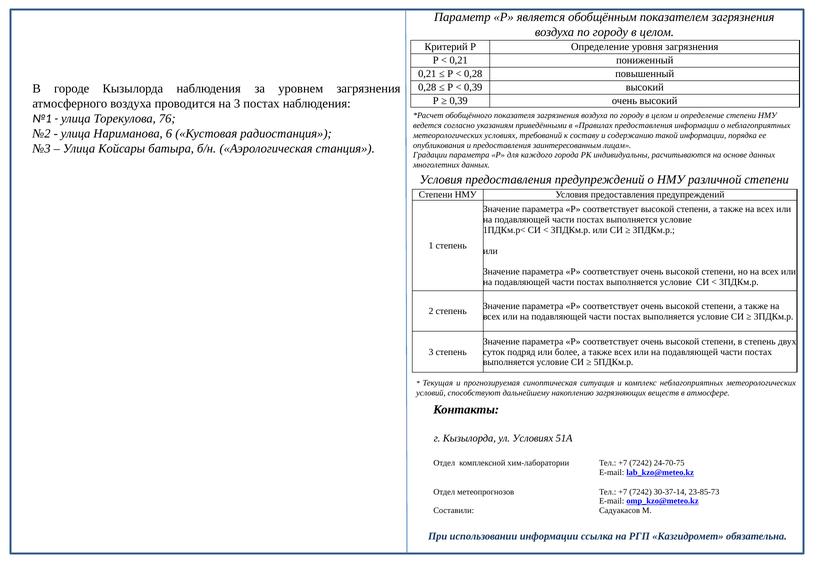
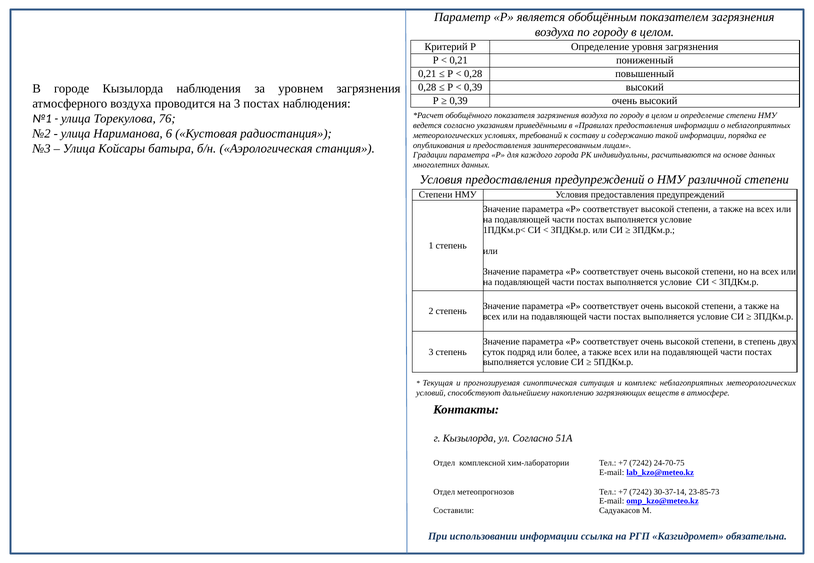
ул Условиях: Условиях -> Согласно (533, 439)
